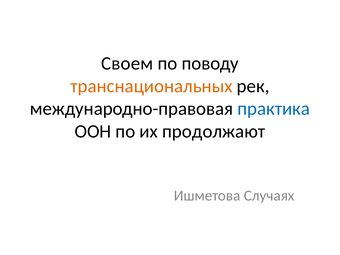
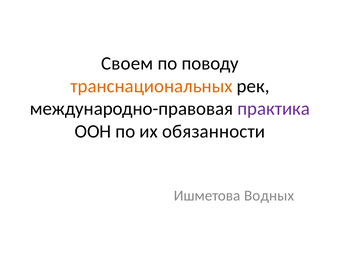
практика colour: blue -> purple (274, 109)
продолжают: продолжают -> обязанности (214, 131)
Случаях: Случаях -> Водных (269, 196)
